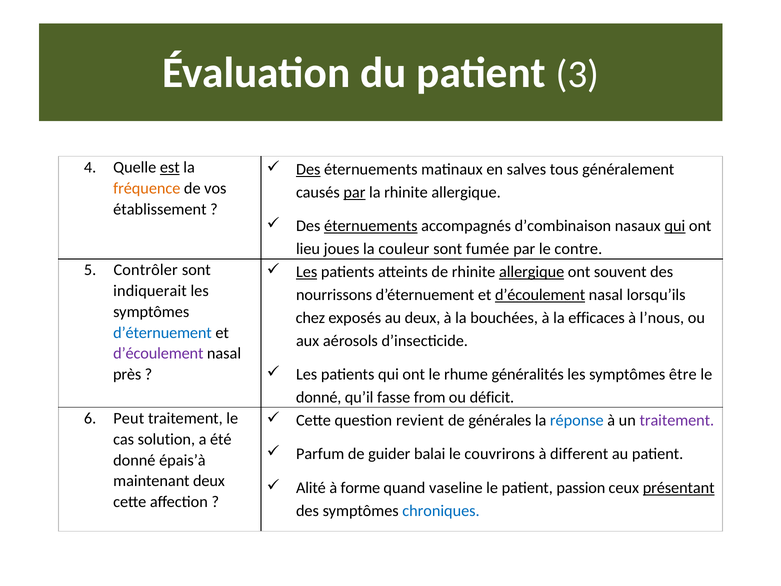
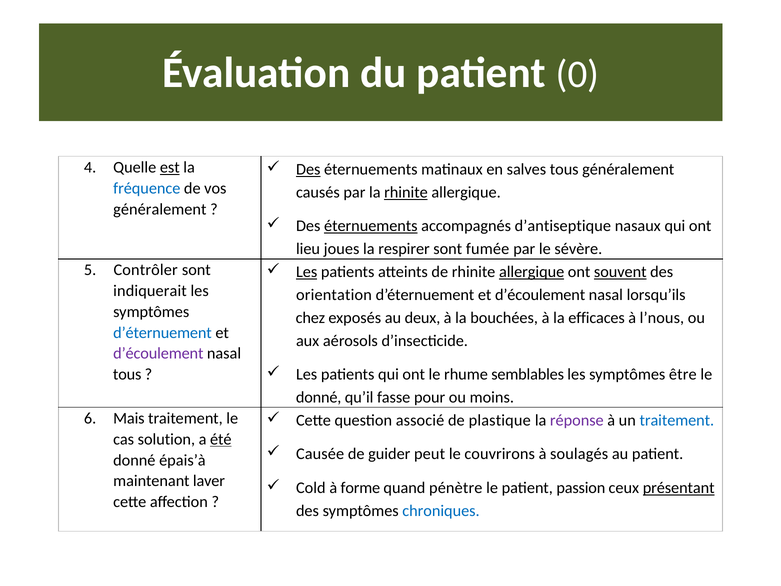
3: 3 -> 0 (577, 74)
fréquence colour: orange -> blue (147, 188)
par underline: present -> none (354, 192)
rhinite underline: none -> present (406, 192)
établissement: établissement -> généralement (160, 209)
d’combinaison: d’combinaison -> d’antiseptique (563, 226)
qui underline: present -> none (675, 226)
couleur: couleur -> respirer (404, 249)
contre: contre -> sévère (578, 249)
souvent underline: none -> present (620, 272)
nourrissons: nourrissons -> orientation (334, 295)
d’écoulement underline: present -> none (540, 295)
généralités: généralités -> semblables (528, 374)
près: près -> tous (127, 374)
from: from -> pour (430, 397)
déficit: déficit -> moins (492, 397)
Peut: Peut -> Mais (129, 418)
revient: revient -> associé (420, 420)
générales: générales -> plastique (500, 420)
réponse colour: blue -> purple (577, 420)
traitement colour: purple -> blue (677, 420)
été underline: none -> present (221, 439)
Parfum: Parfum -> Causée (320, 454)
balai: balai -> peut (430, 454)
different: different -> soulagés (579, 454)
maintenant deux: deux -> laver (209, 481)
Alité: Alité -> Cold (311, 488)
vaseline: vaseline -> pénètre (456, 488)
